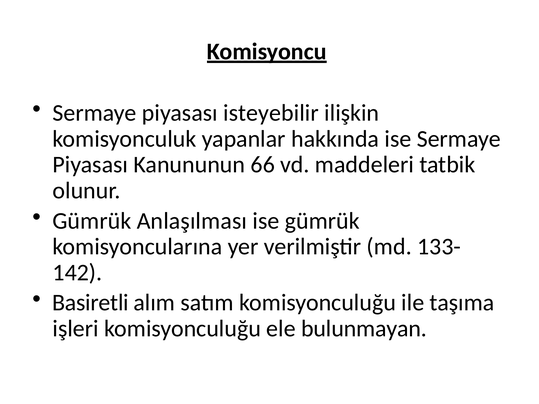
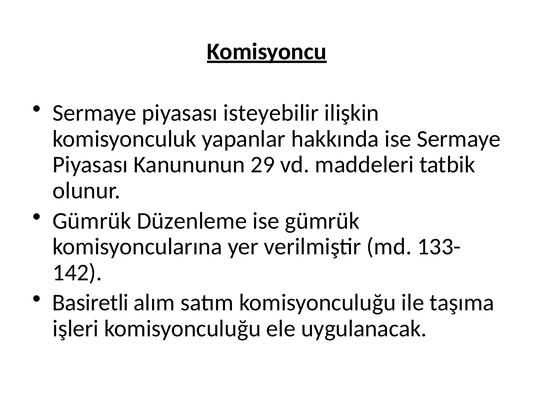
66: 66 -> 29 (263, 165)
Anlaşılması: Anlaşılması -> Düzenleme (192, 221)
bulunmayan: bulunmayan -> uygulanacak (364, 329)
